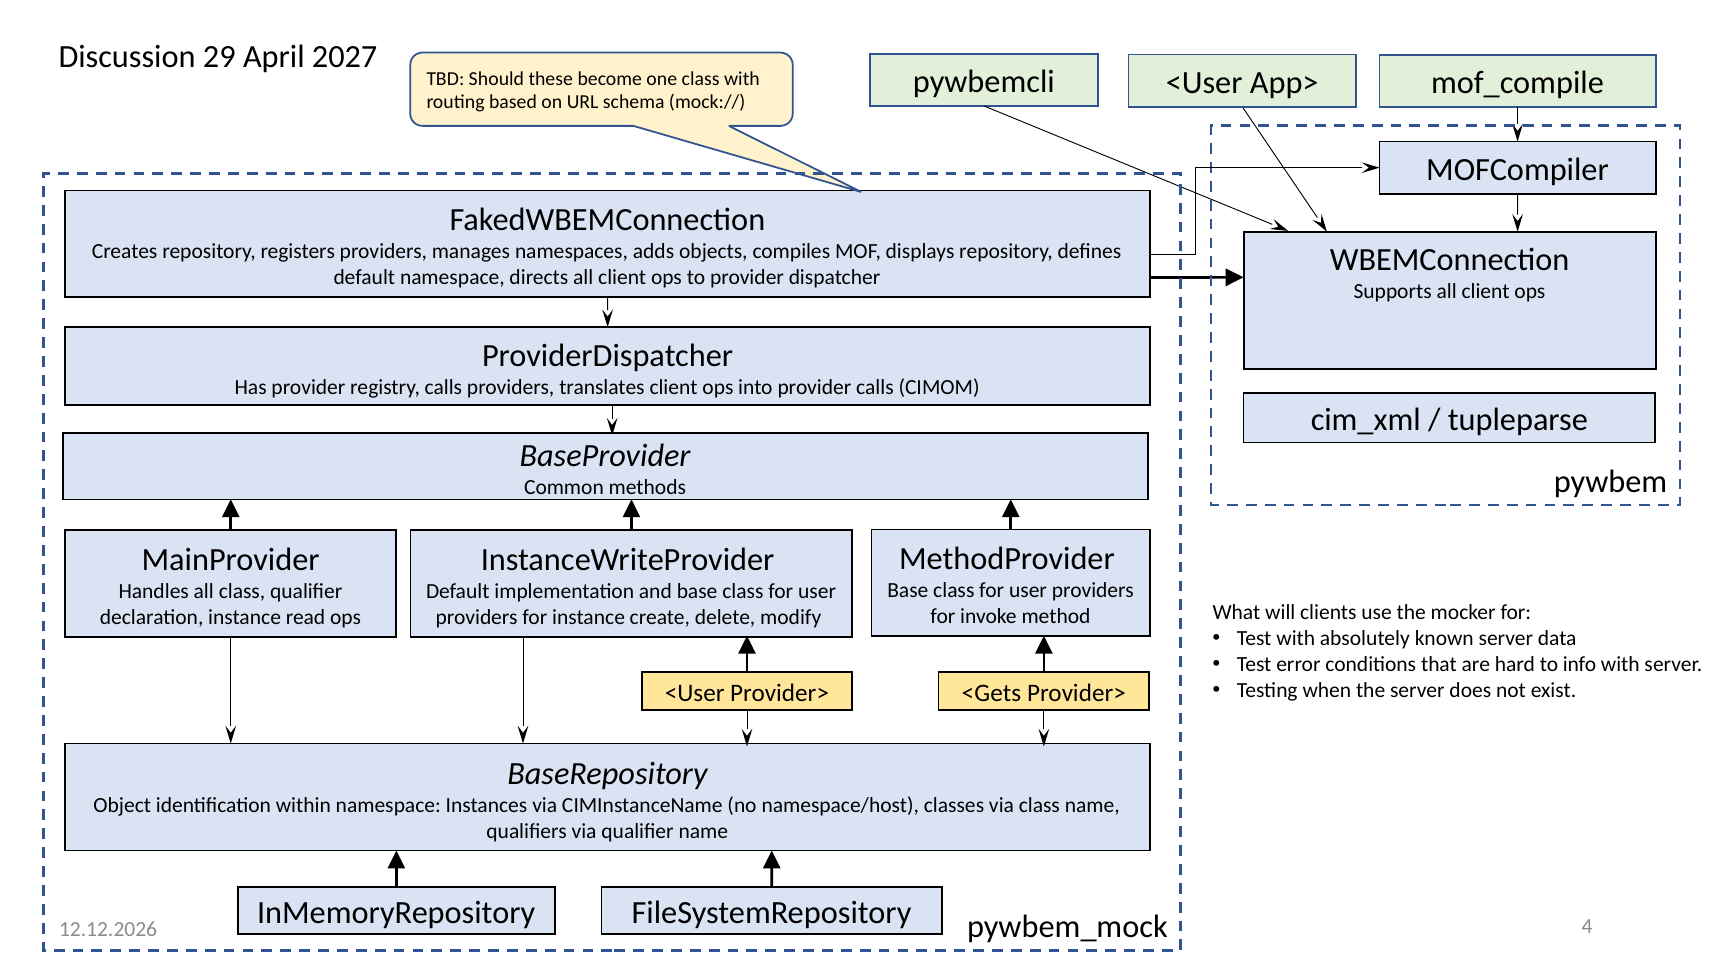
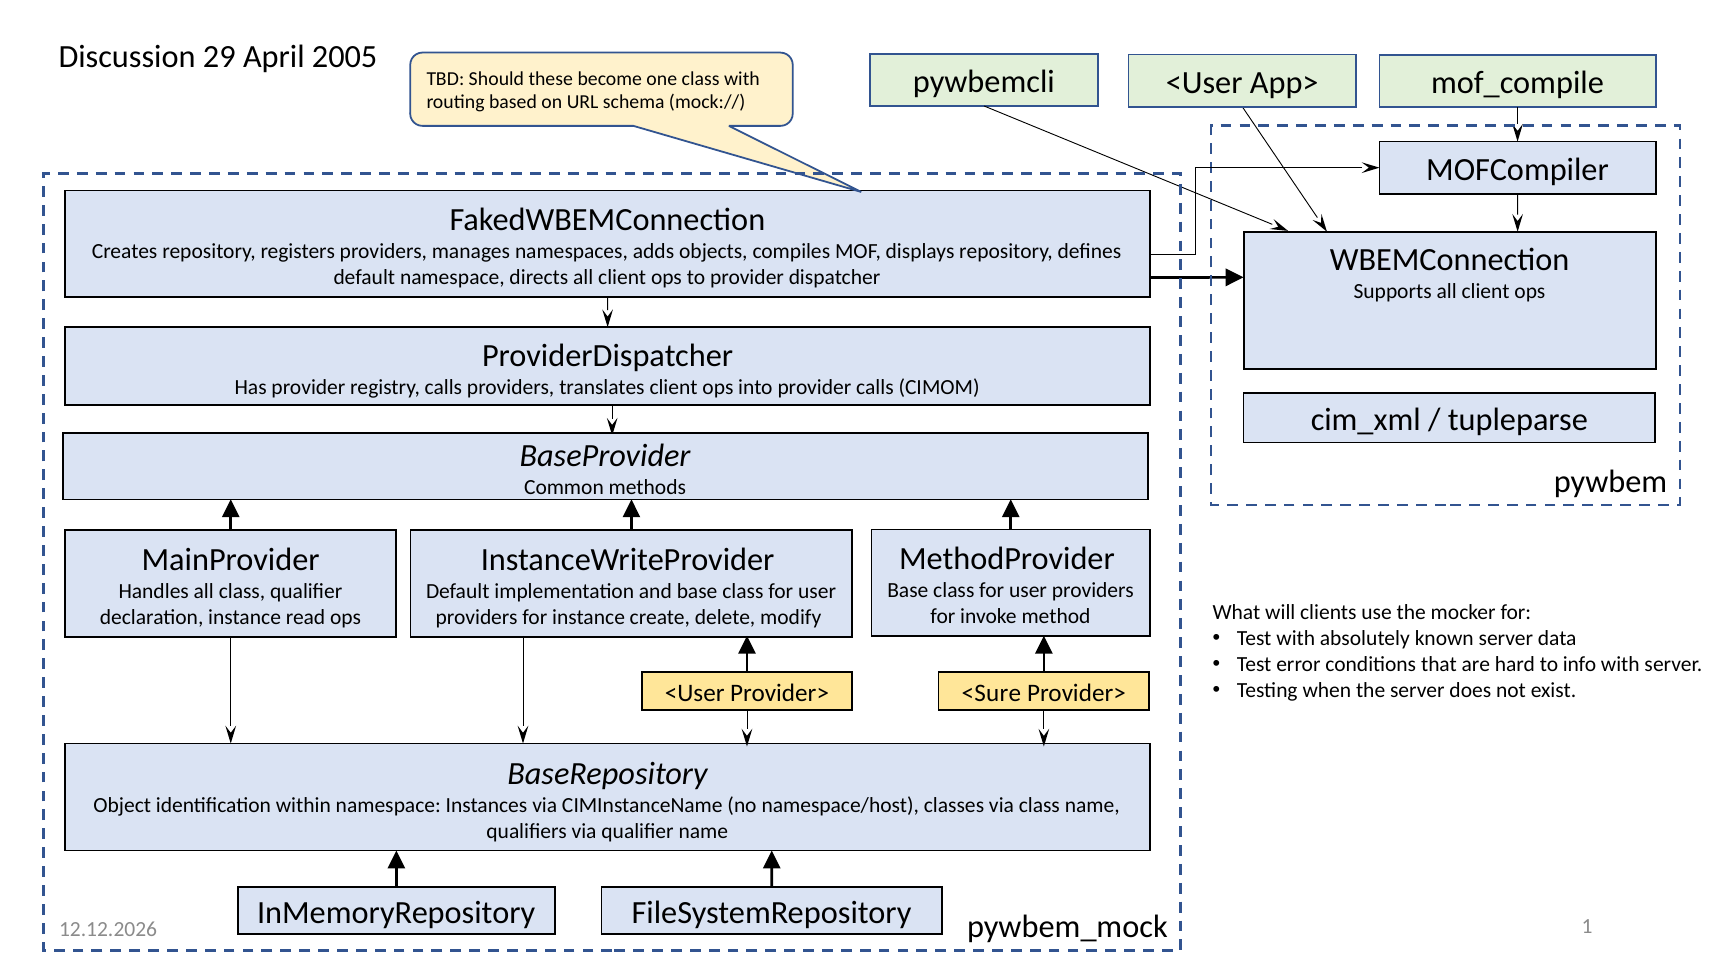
2027: 2027 -> 2005 (345, 57)
<Gets: <Gets -> <Sure (991, 693)
4: 4 -> 1 (1587, 926)
